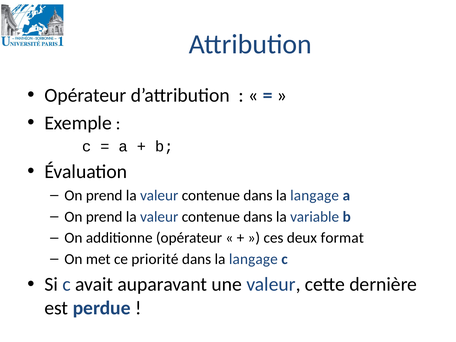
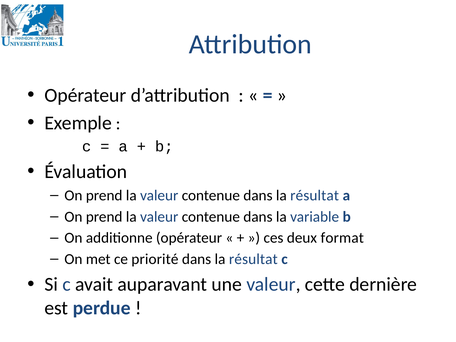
contenue dans la langage: langage -> résultat (315, 195)
langage: langage -> résultat (253, 259)
